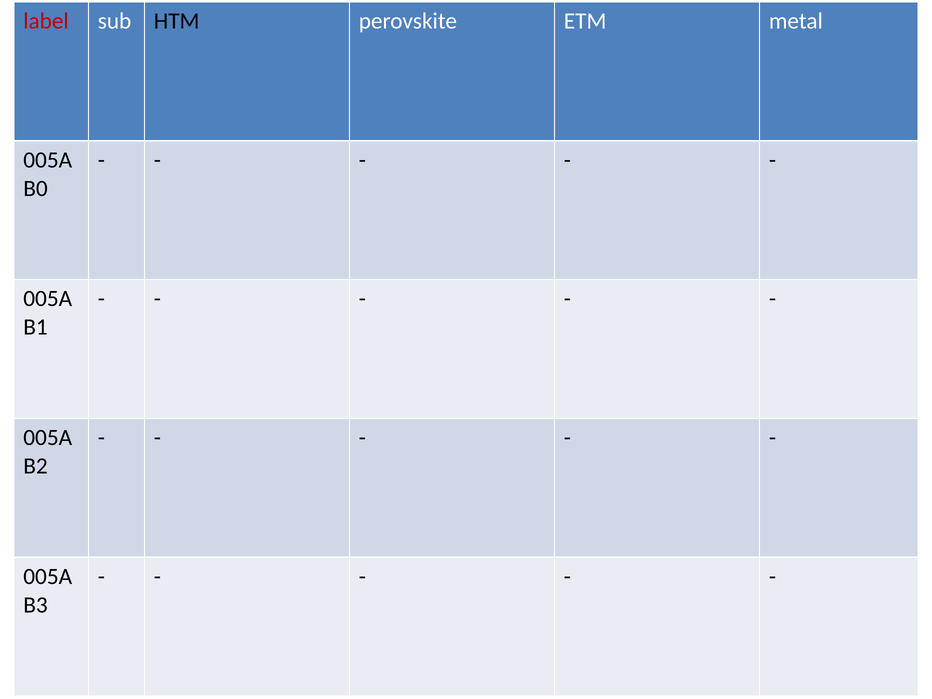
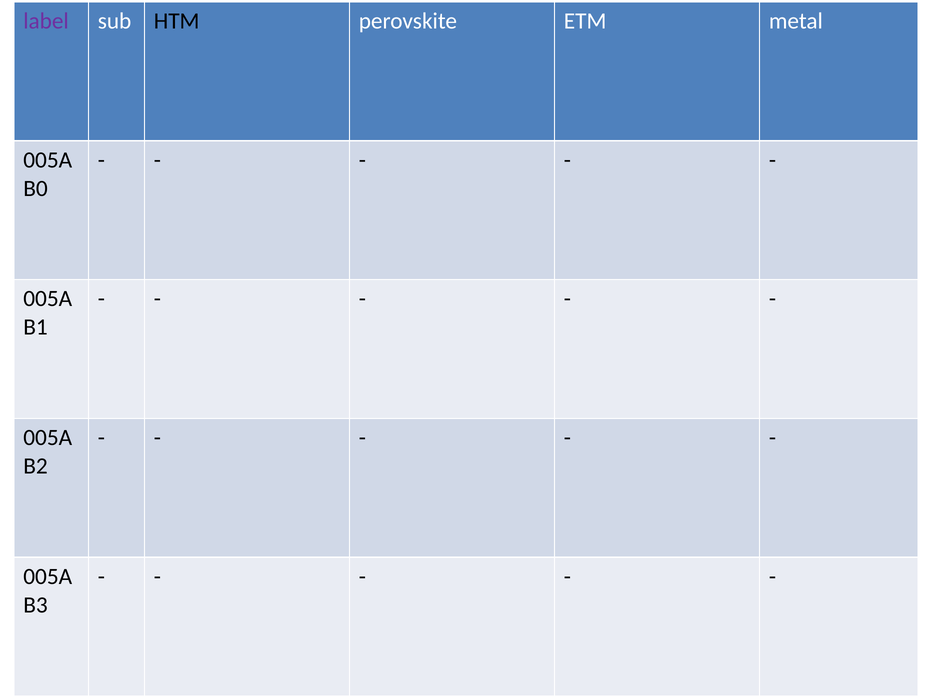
label colour: red -> purple (46, 21)
